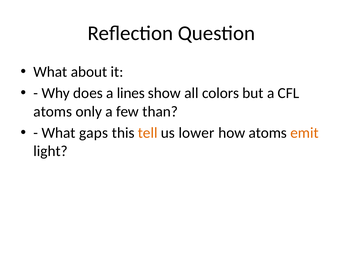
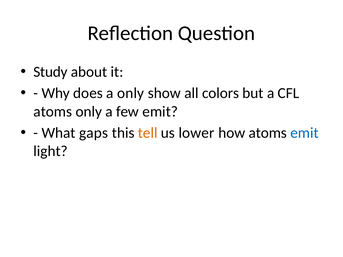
What: What -> Study (50, 72)
a lines: lines -> only (131, 93)
few than: than -> emit (160, 112)
emit colour: orange -> blue (305, 133)
